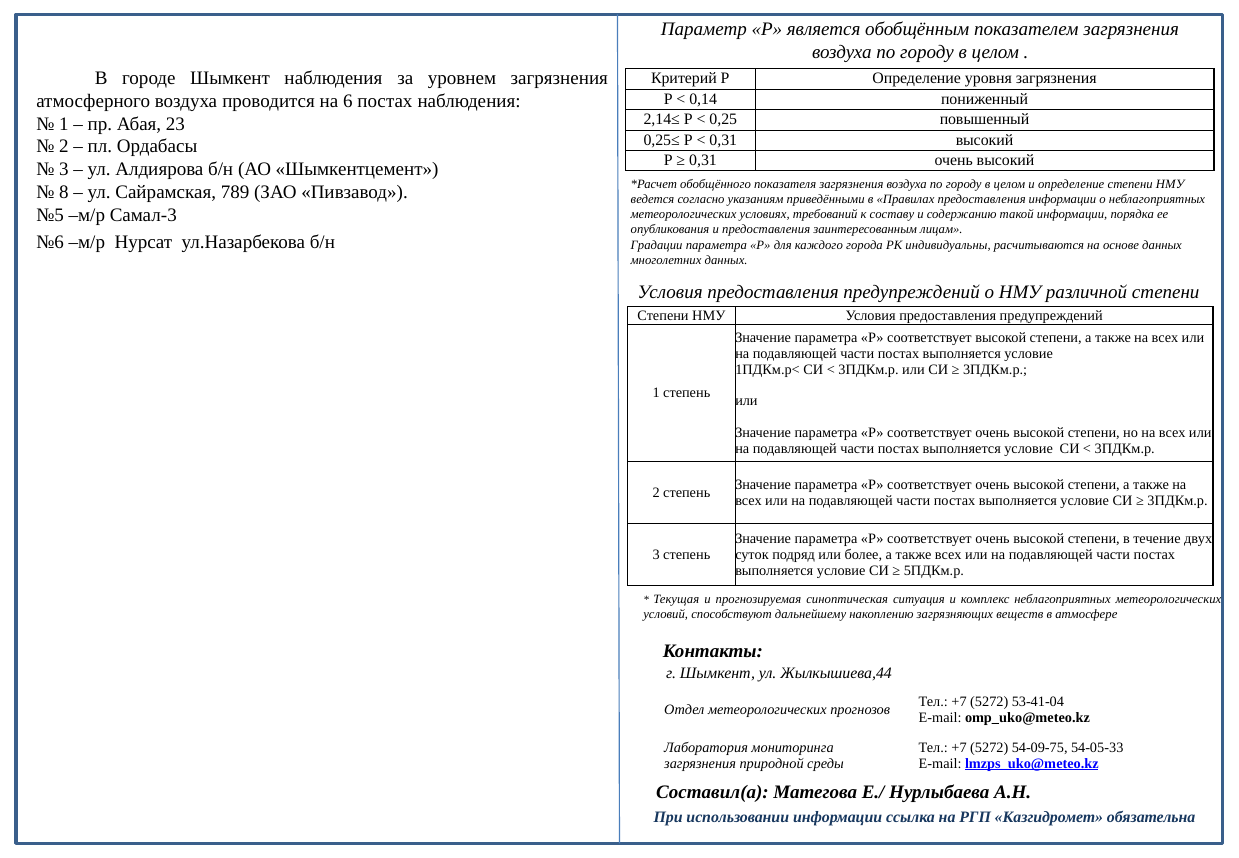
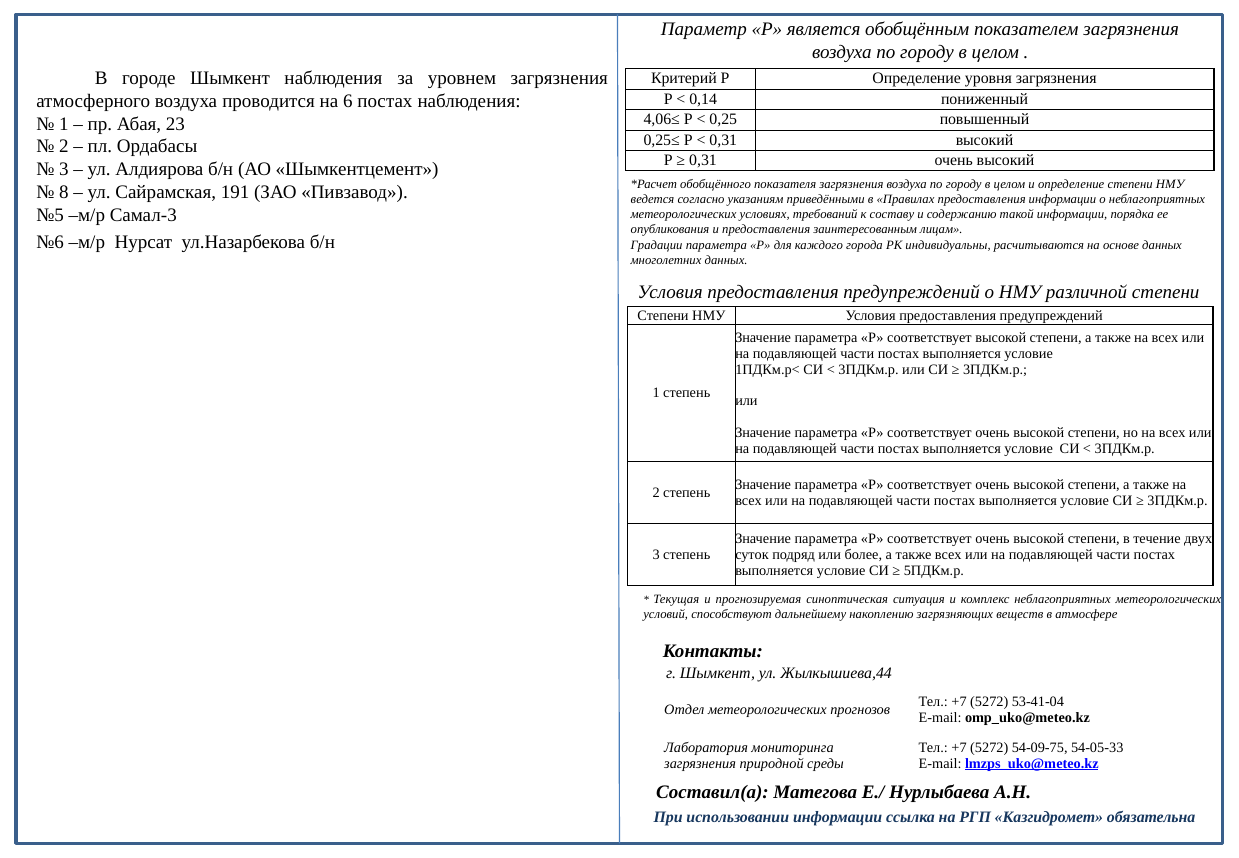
2,14≤: 2,14≤ -> 4,06≤ (662, 120)
789: 789 -> 191 (235, 192)
